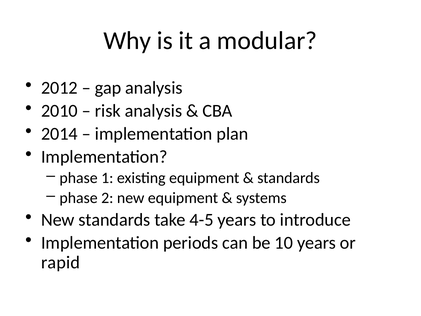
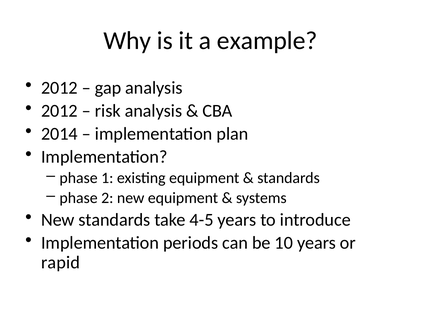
modular: modular -> example (267, 41)
2010: 2010 -> 2012 (59, 111)
